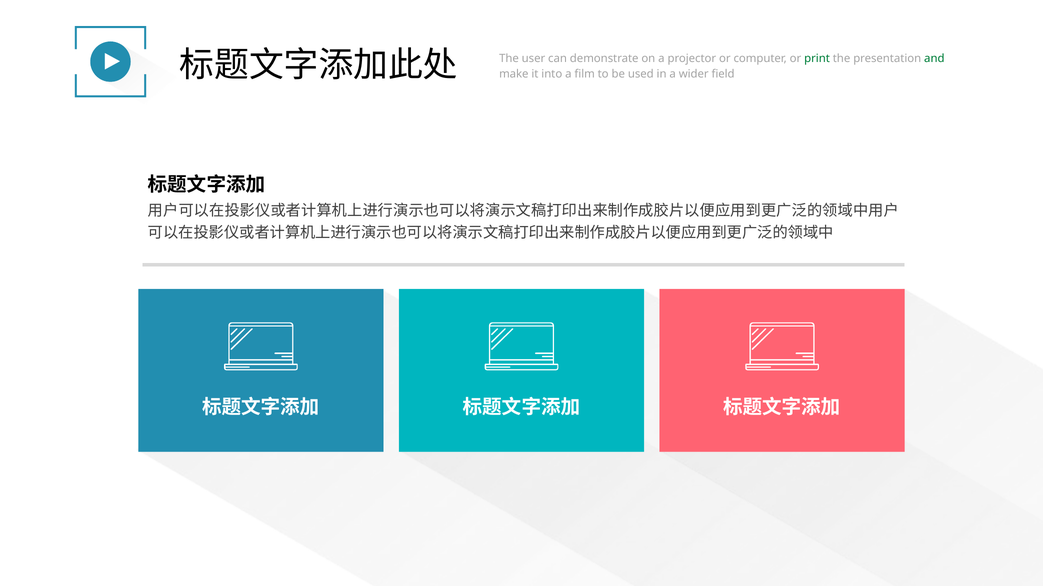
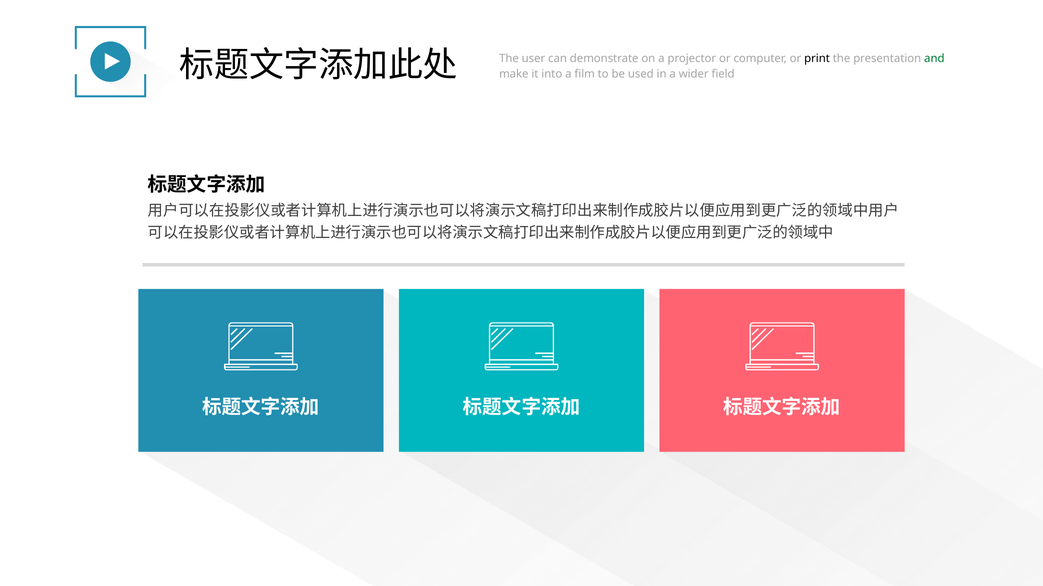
print colour: green -> black (817, 59)
